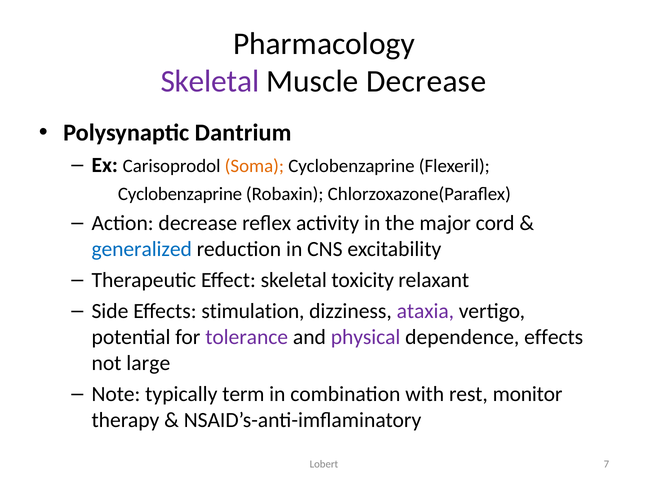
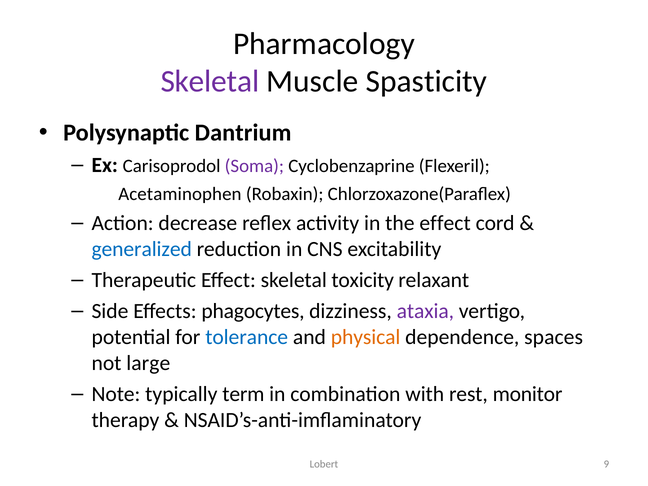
Muscle Decrease: Decrease -> Spasticity (426, 82)
Soma colour: orange -> purple (254, 166)
Cyclobenzaprine: Cyclobenzaprine -> Acetaminophen (180, 194)
the major: major -> effect (445, 223)
stimulation: stimulation -> phagocytes (253, 311)
tolerance colour: purple -> blue (247, 337)
physical colour: purple -> orange (366, 337)
dependence effects: effects -> spaces (554, 337)
7: 7 -> 9 (606, 464)
